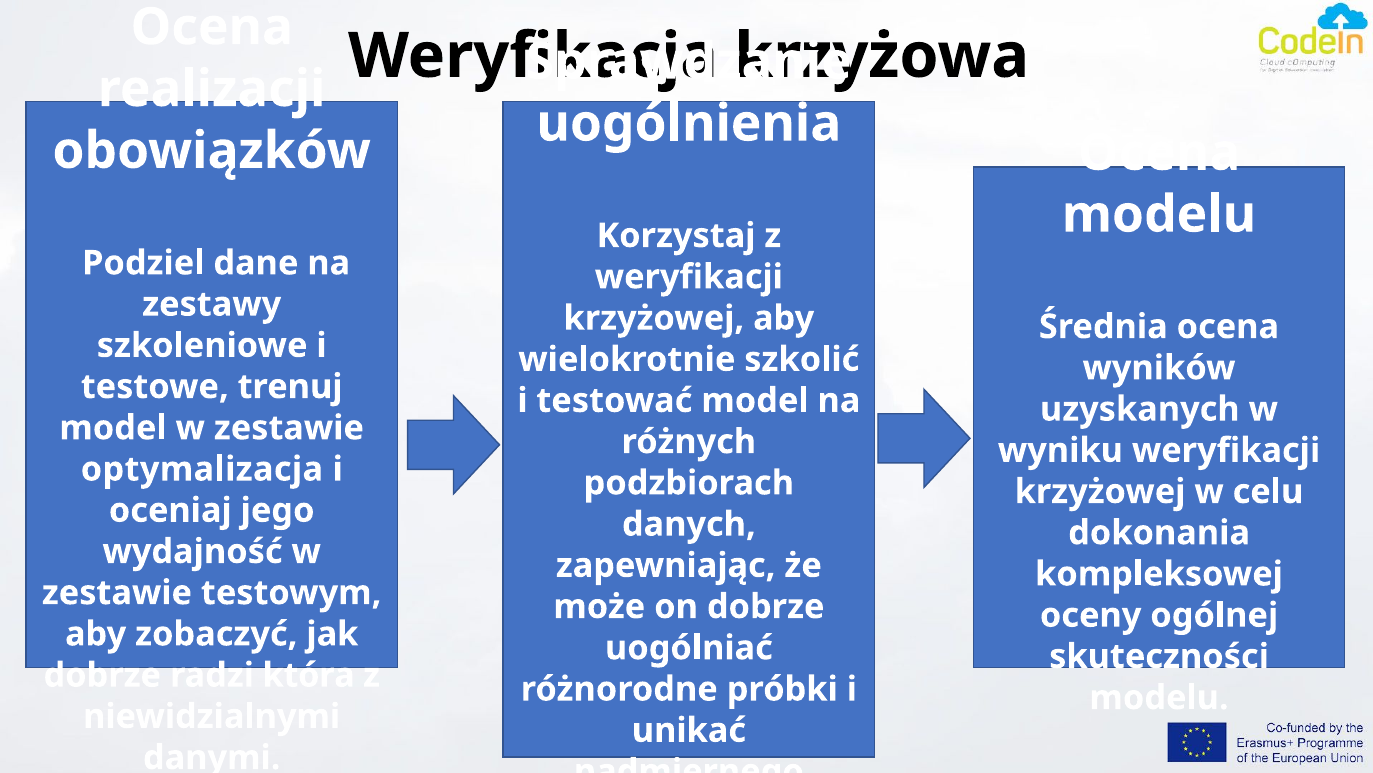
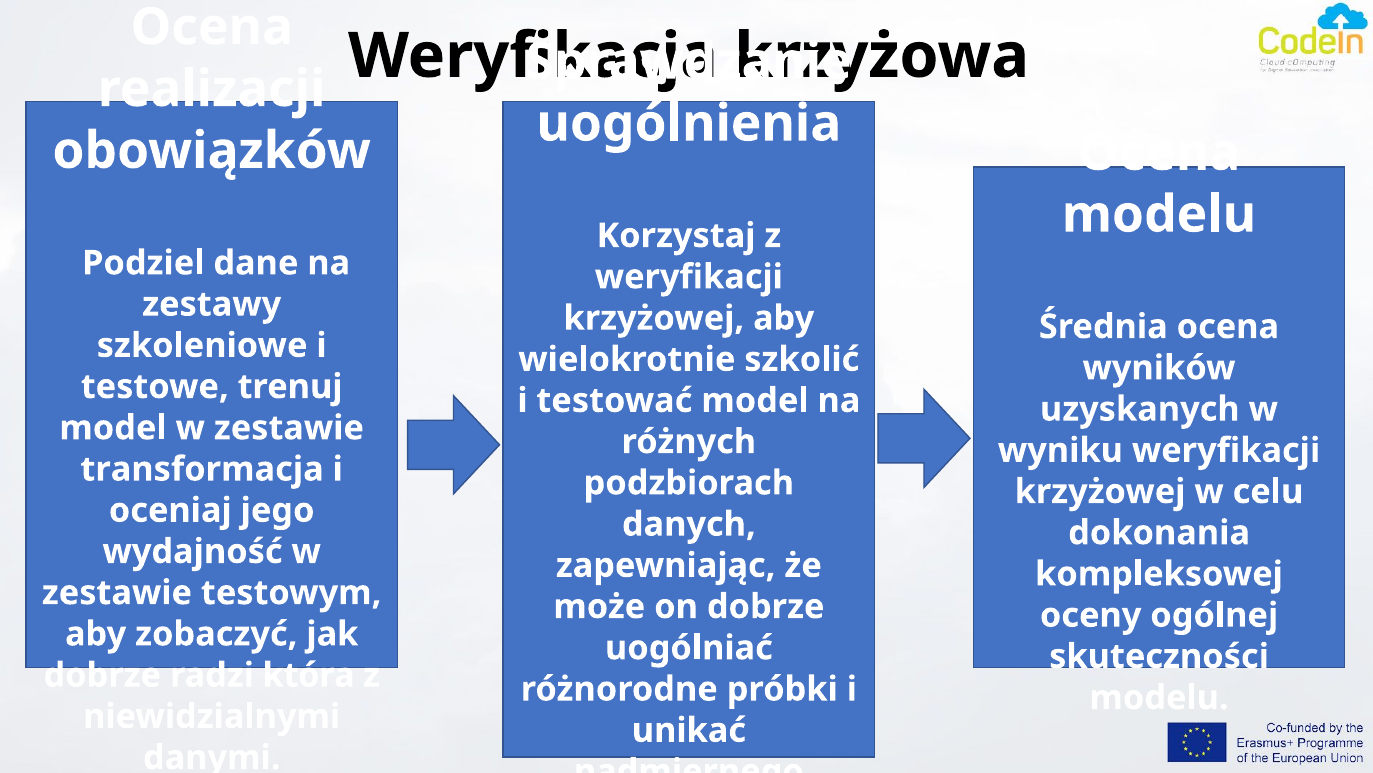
optymalizacja: optymalizacja -> transformacja (202, 469)
